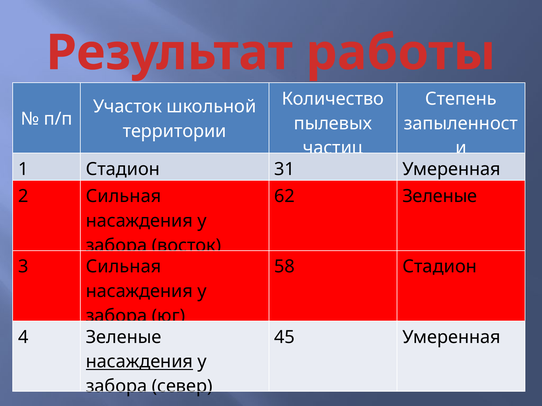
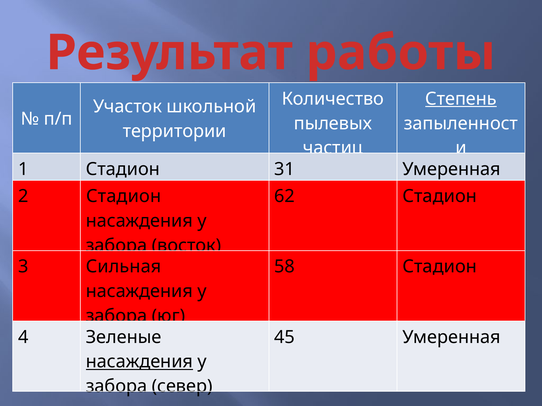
Степень underline: none -> present (461, 99)
2 Сильная: Сильная -> Стадион (124, 196)
62 Зеленые: Зеленые -> Стадион (440, 196)
